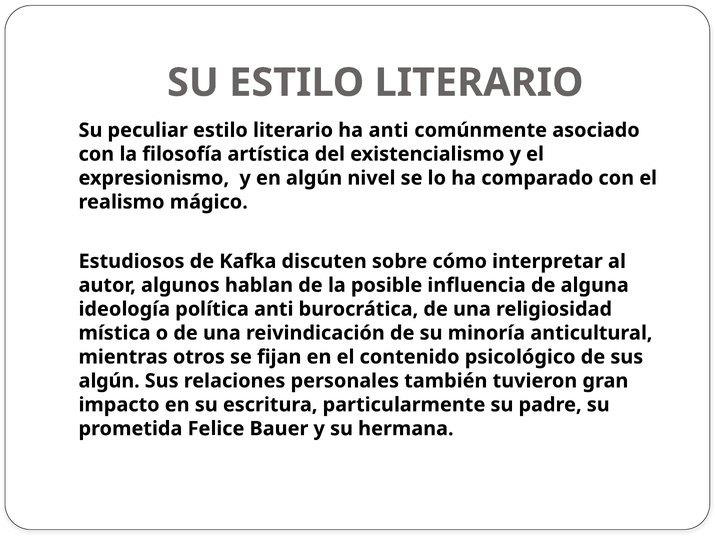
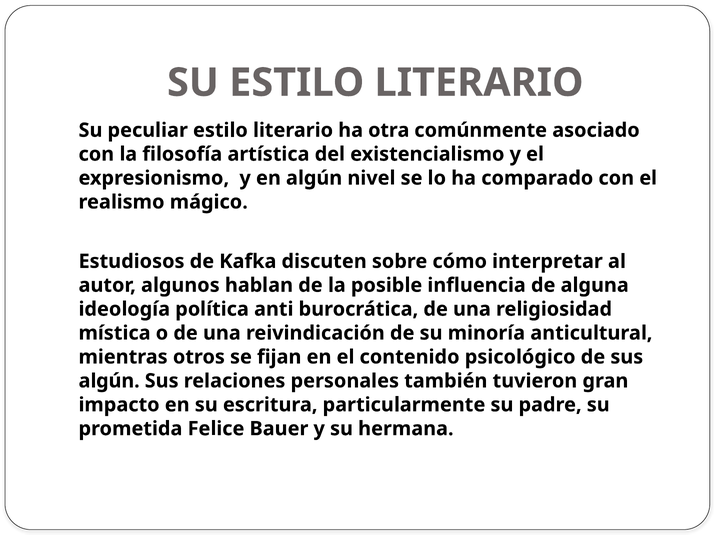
ha anti: anti -> otra (389, 130)
